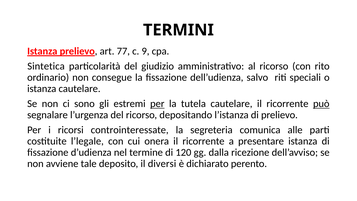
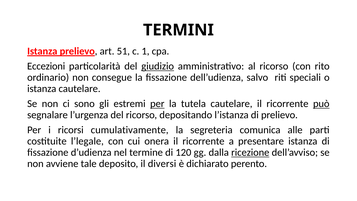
77: 77 -> 51 (123, 51)
9: 9 -> 1 (146, 51)
Sintetica: Sintetica -> Eccezioni (46, 66)
giudizio underline: none -> present (158, 66)
controinteressate: controinteressate -> cumulativamente (130, 130)
ricezione underline: none -> present (250, 152)
